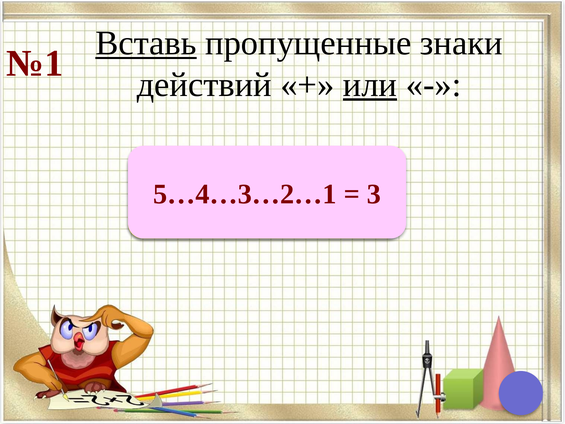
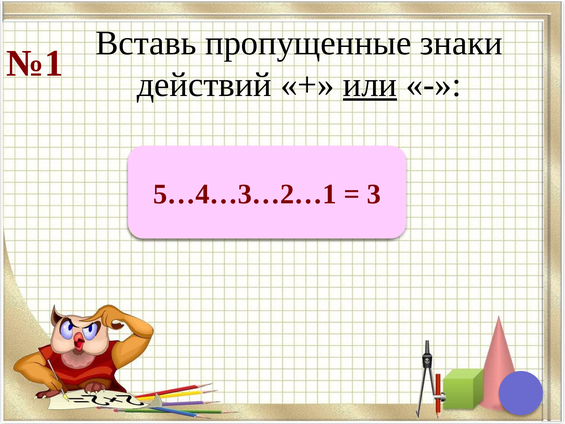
Вставь underline: present -> none (146, 43)
